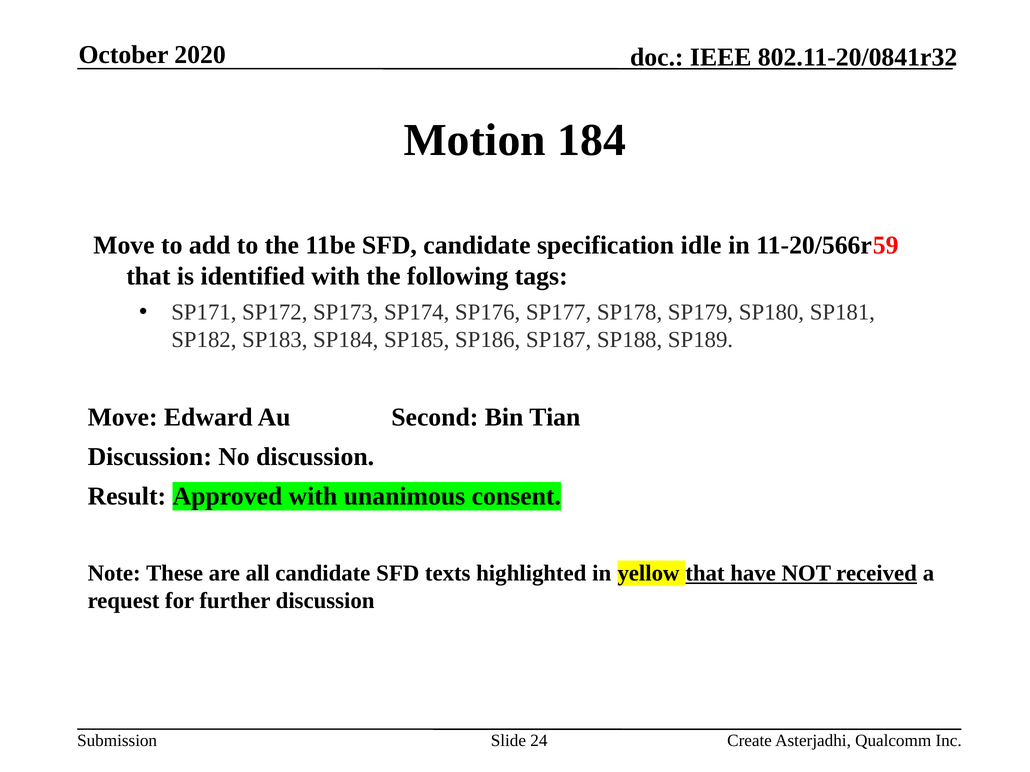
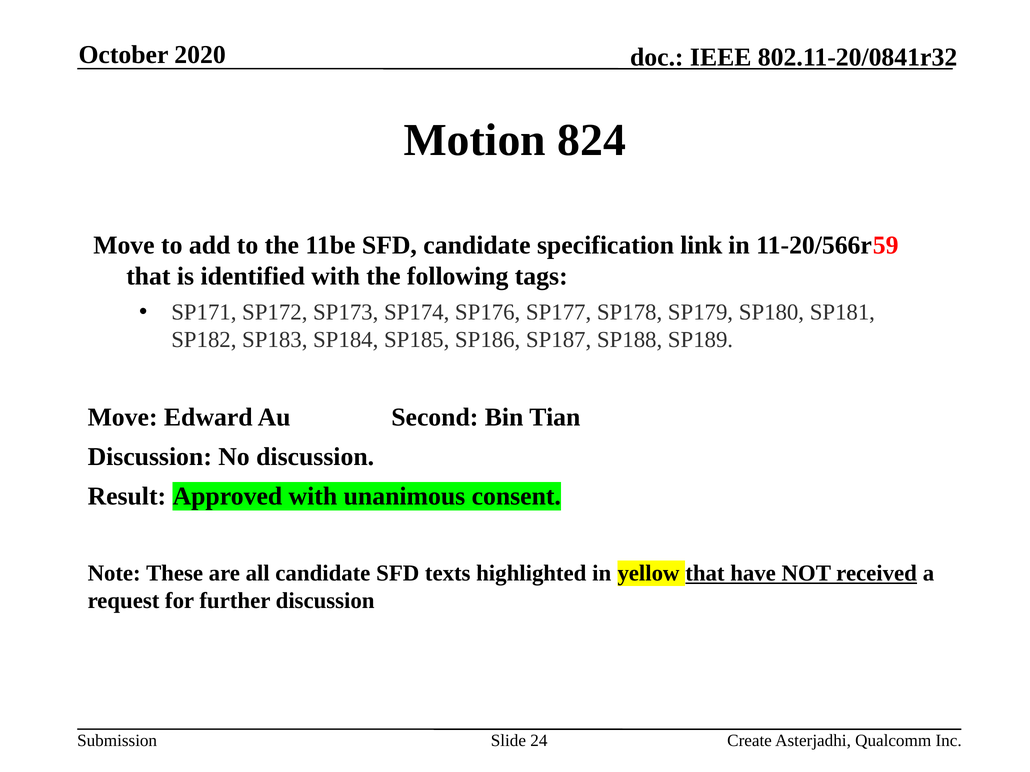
184: 184 -> 824 (592, 140)
idle: idle -> link (701, 246)
